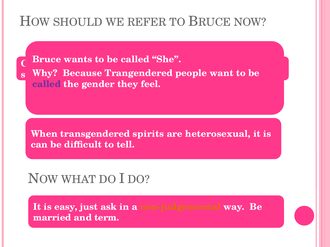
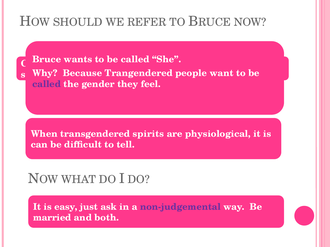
heterosexual: heterosexual -> physiological (218, 134)
non-judgemental colour: orange -> purple (180, 207)
term: term -> both (107, 218)
